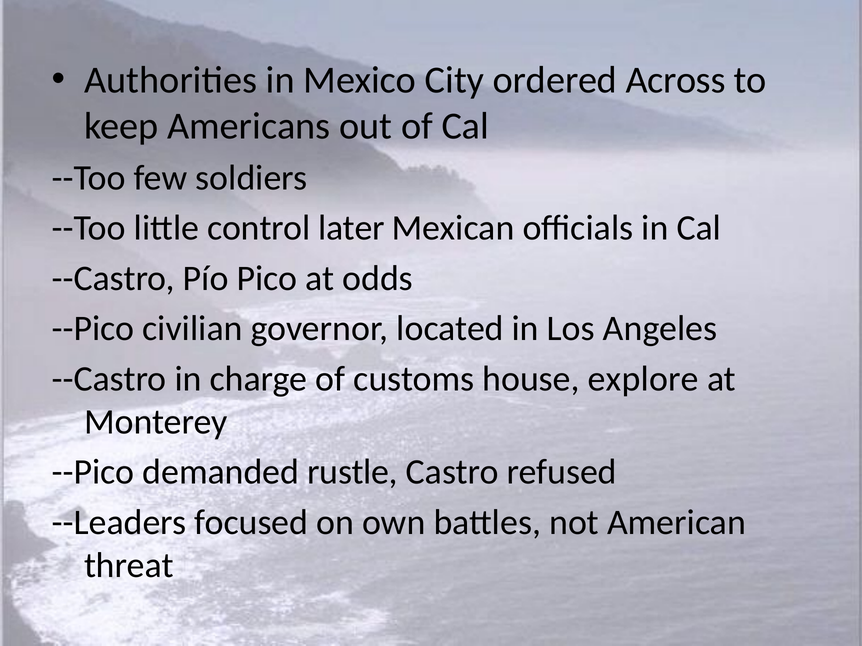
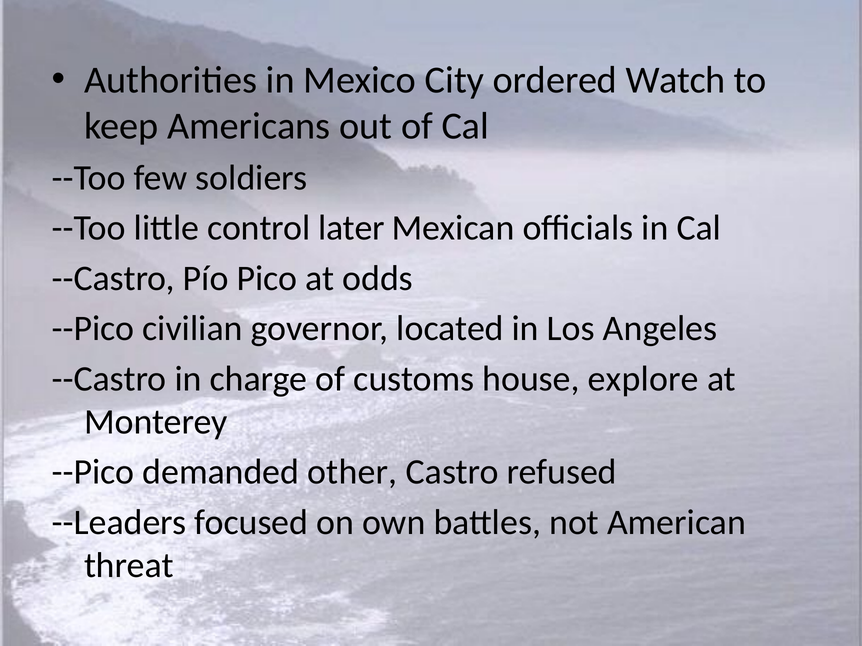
Across: Across -> Watch (676, 80)
rustle: rustle -> other (352, 472)
